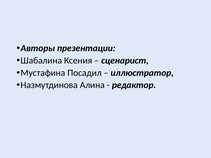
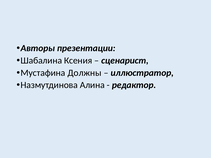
Посадил: Посадил -> Должны (84, 73)
